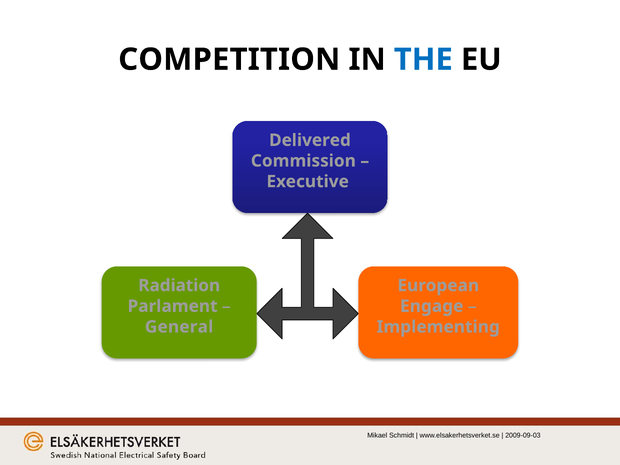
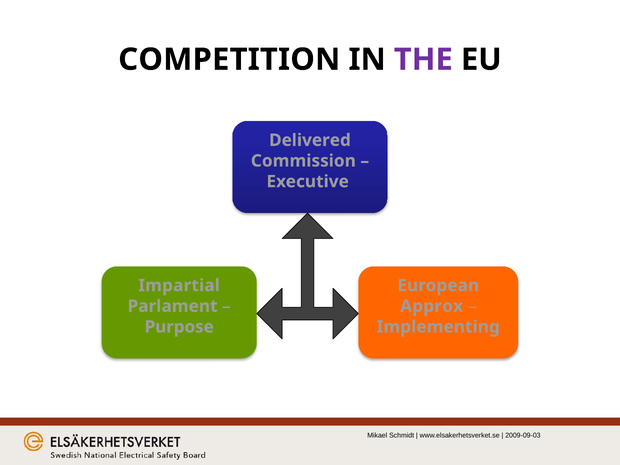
THE colour: blue -> purple (423, 60)
Radiation: Radiation -> Impartial (179, 286)
Engage: Engage -> Approx (432, 306)
General: General -> Purpose (179, 327)
